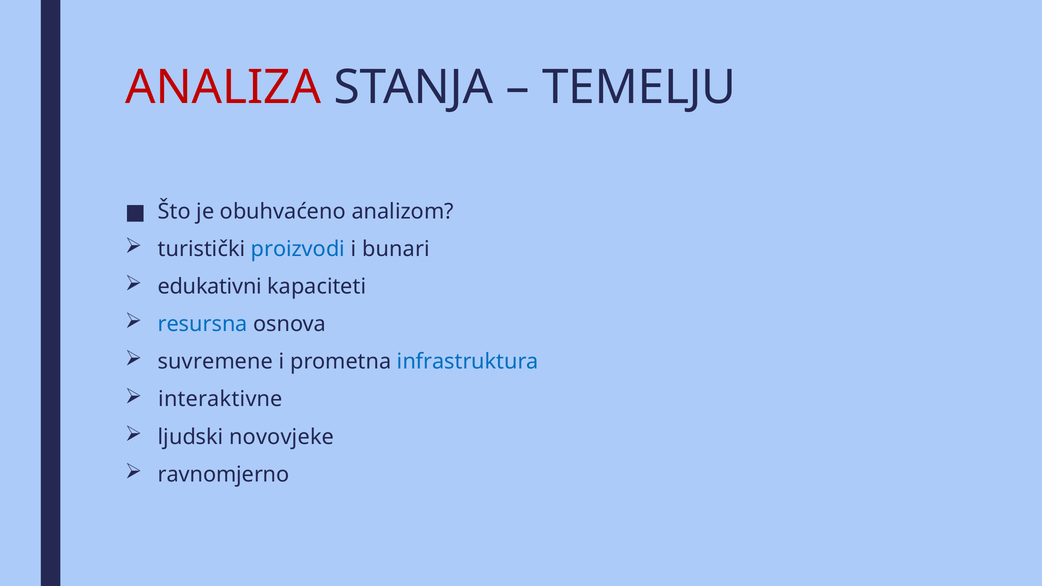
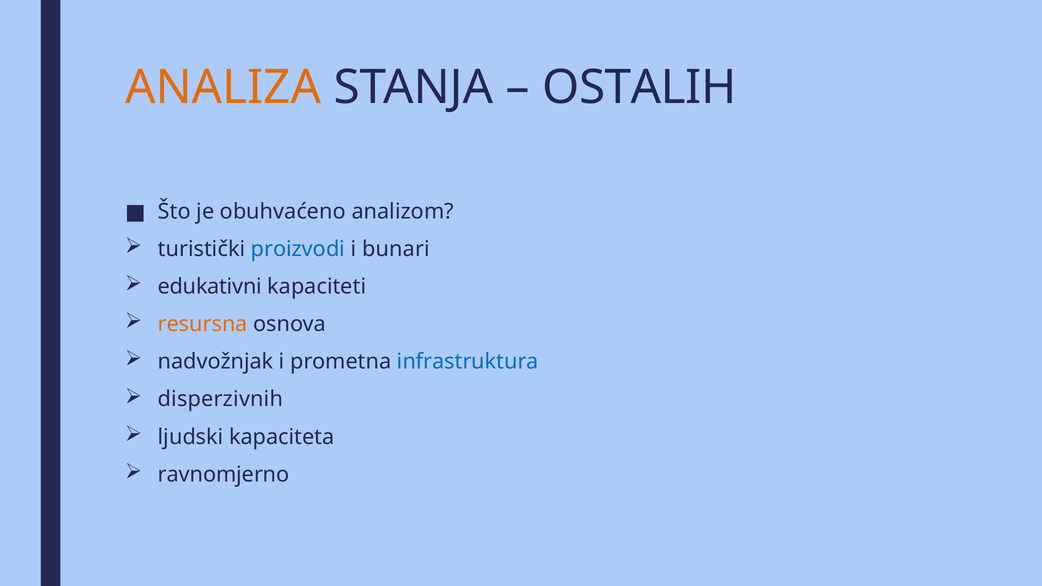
ANALIZA colour: red -> orange (223, 88)
TEMELJU: TEMELJU -> OSTALIH (639, 88)
resursna colour: blue -> orange (203, 324)
suvremene: suvremene -> nadvožnjak (216, 362)
interaktivne: interaktivne -> disperzivnih (221, 399)
novovjeke: novovjeke -> kapaciteta (282, 437)
